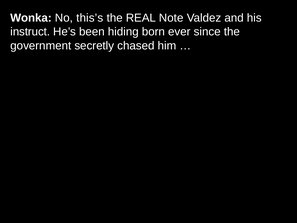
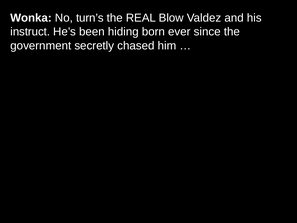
this’s: this’s -> turn’s (90, 18)
Note: Note -> Blow (171, 18)
